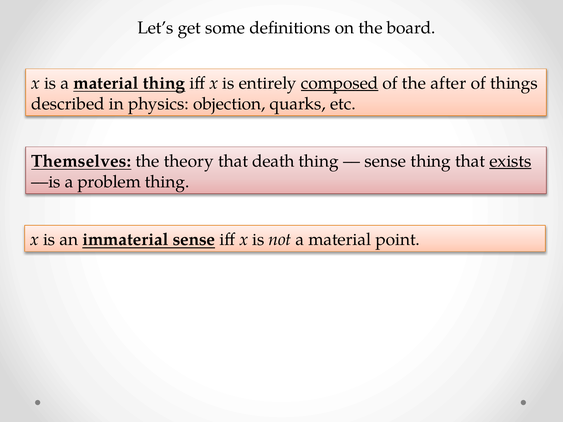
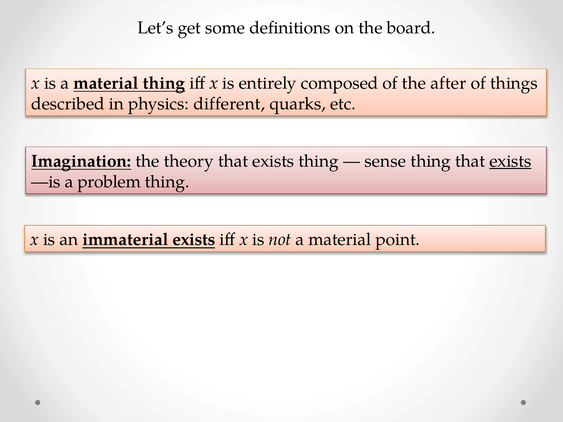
composed underline: present -> none (340, 83)
objection: objection -> different (229, 104)
Themselves: Themselves -> Imagination (81, 161)
theory that death: death -> exists (273, 161)
immaterial sense: sense -> exists (194, 240)
